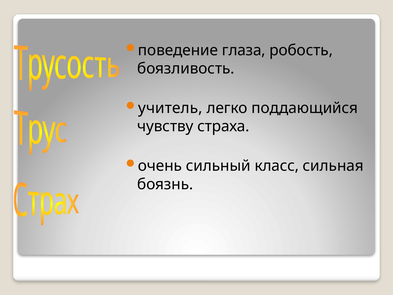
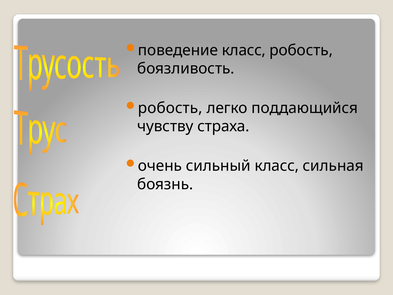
поведение глаза: глаза -> класс (244, 50)
учитель: учитель -> робость (170, 108)
